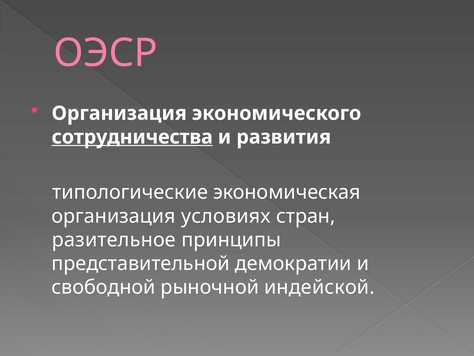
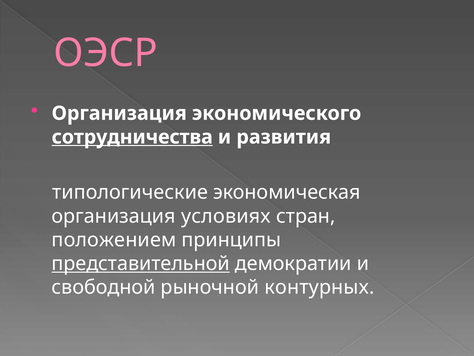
разительное: разительное -> положением (114, 240)
представительной underline: none -> present (141, 263)
индейской: индейской -> контурных (319, 287)
